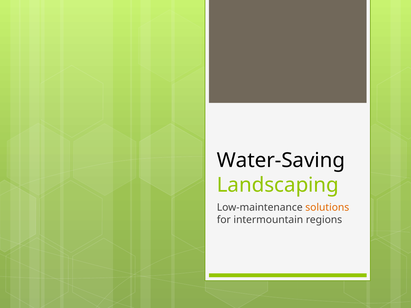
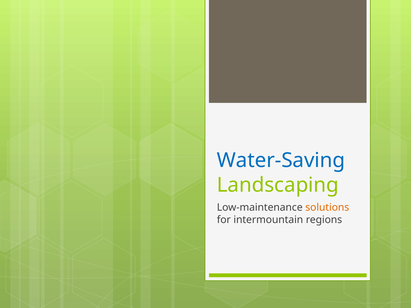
Water-Saving colour: black -> blue (281, 161)
